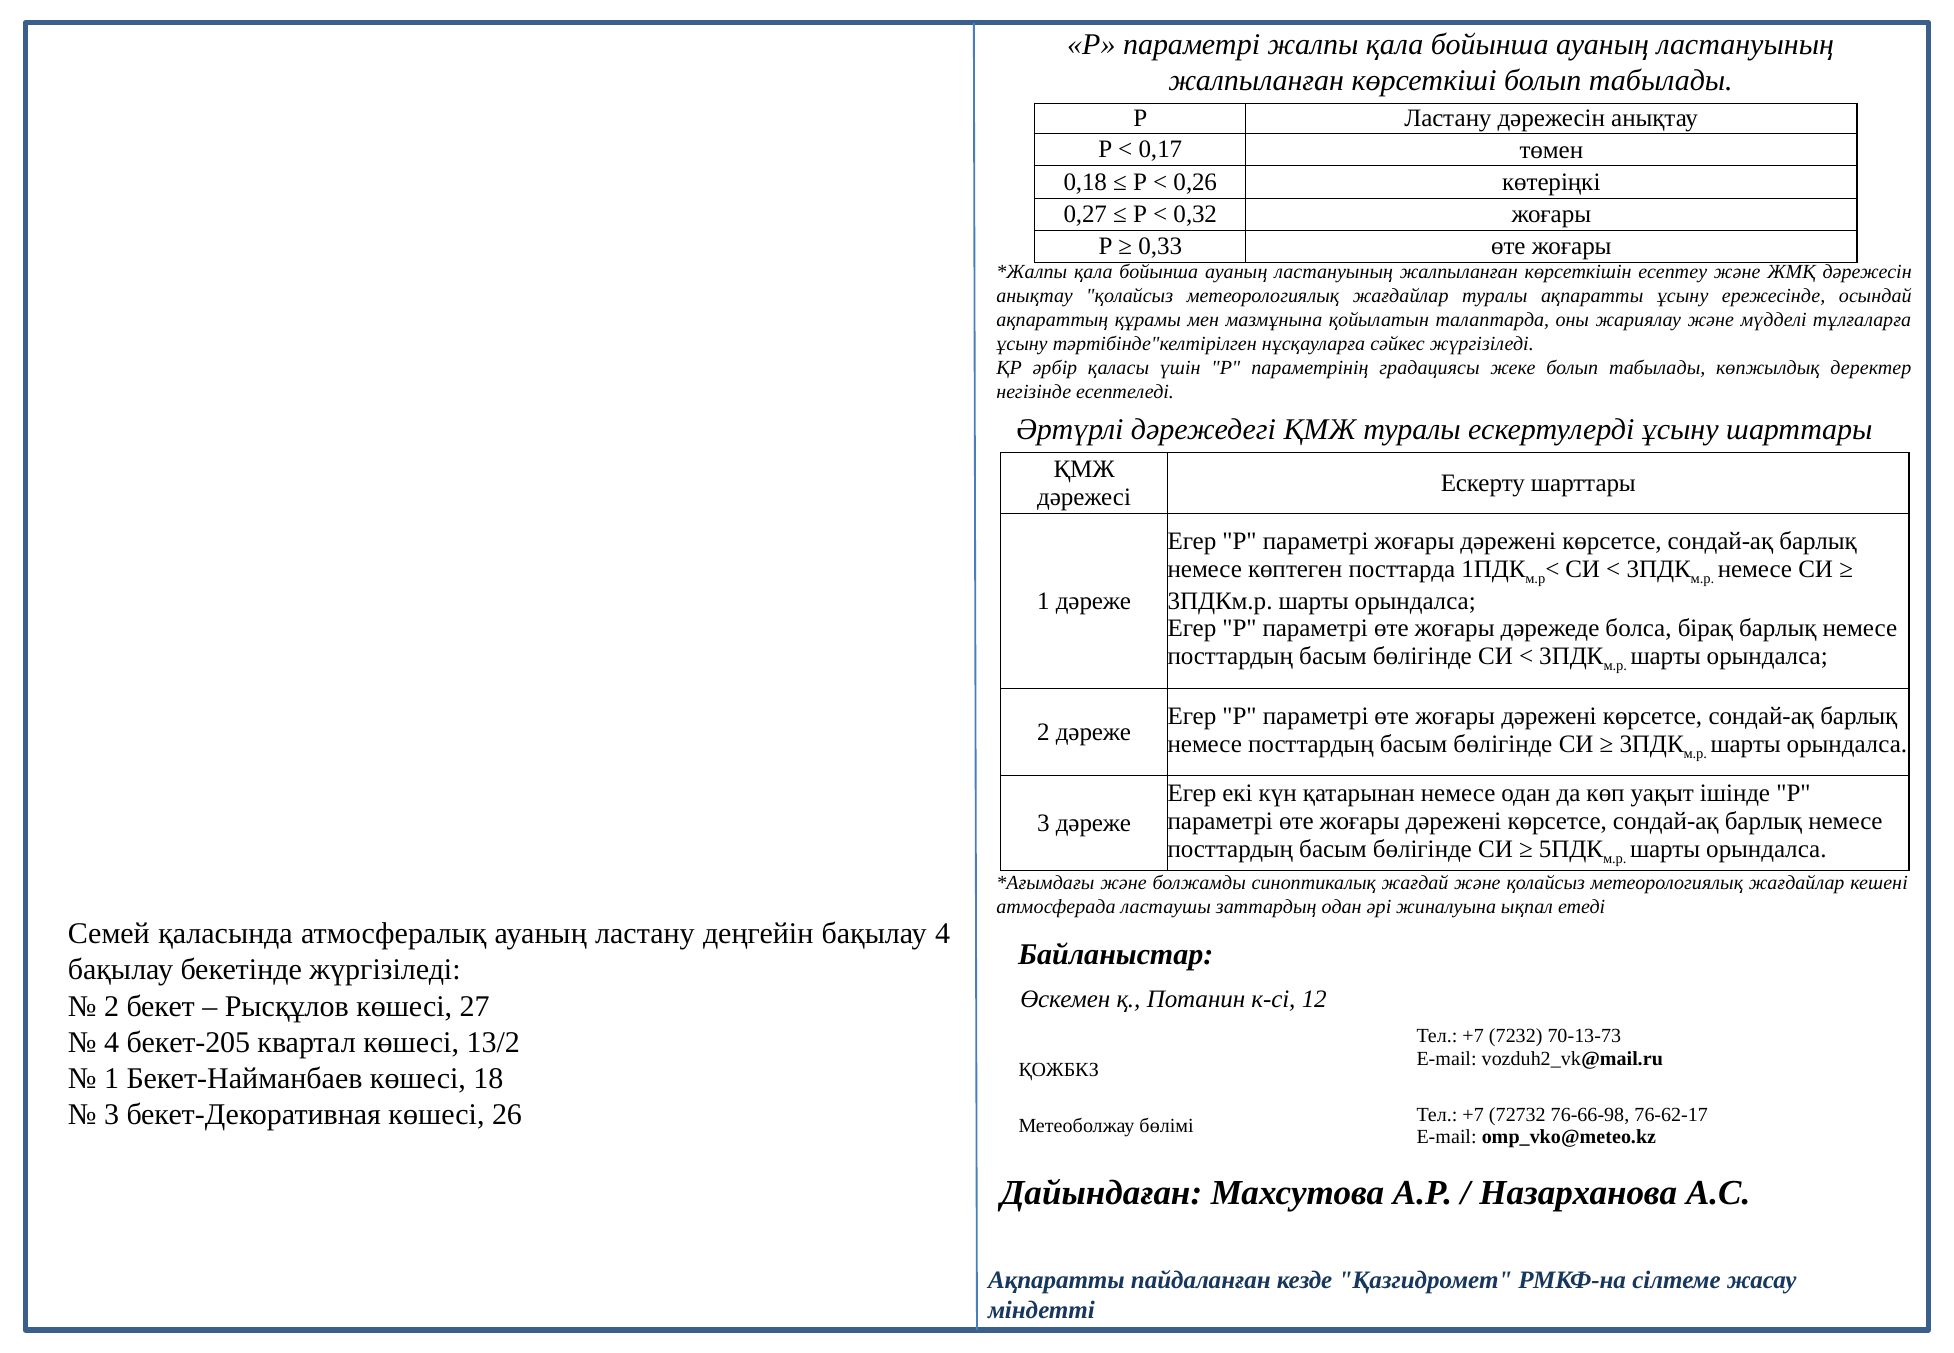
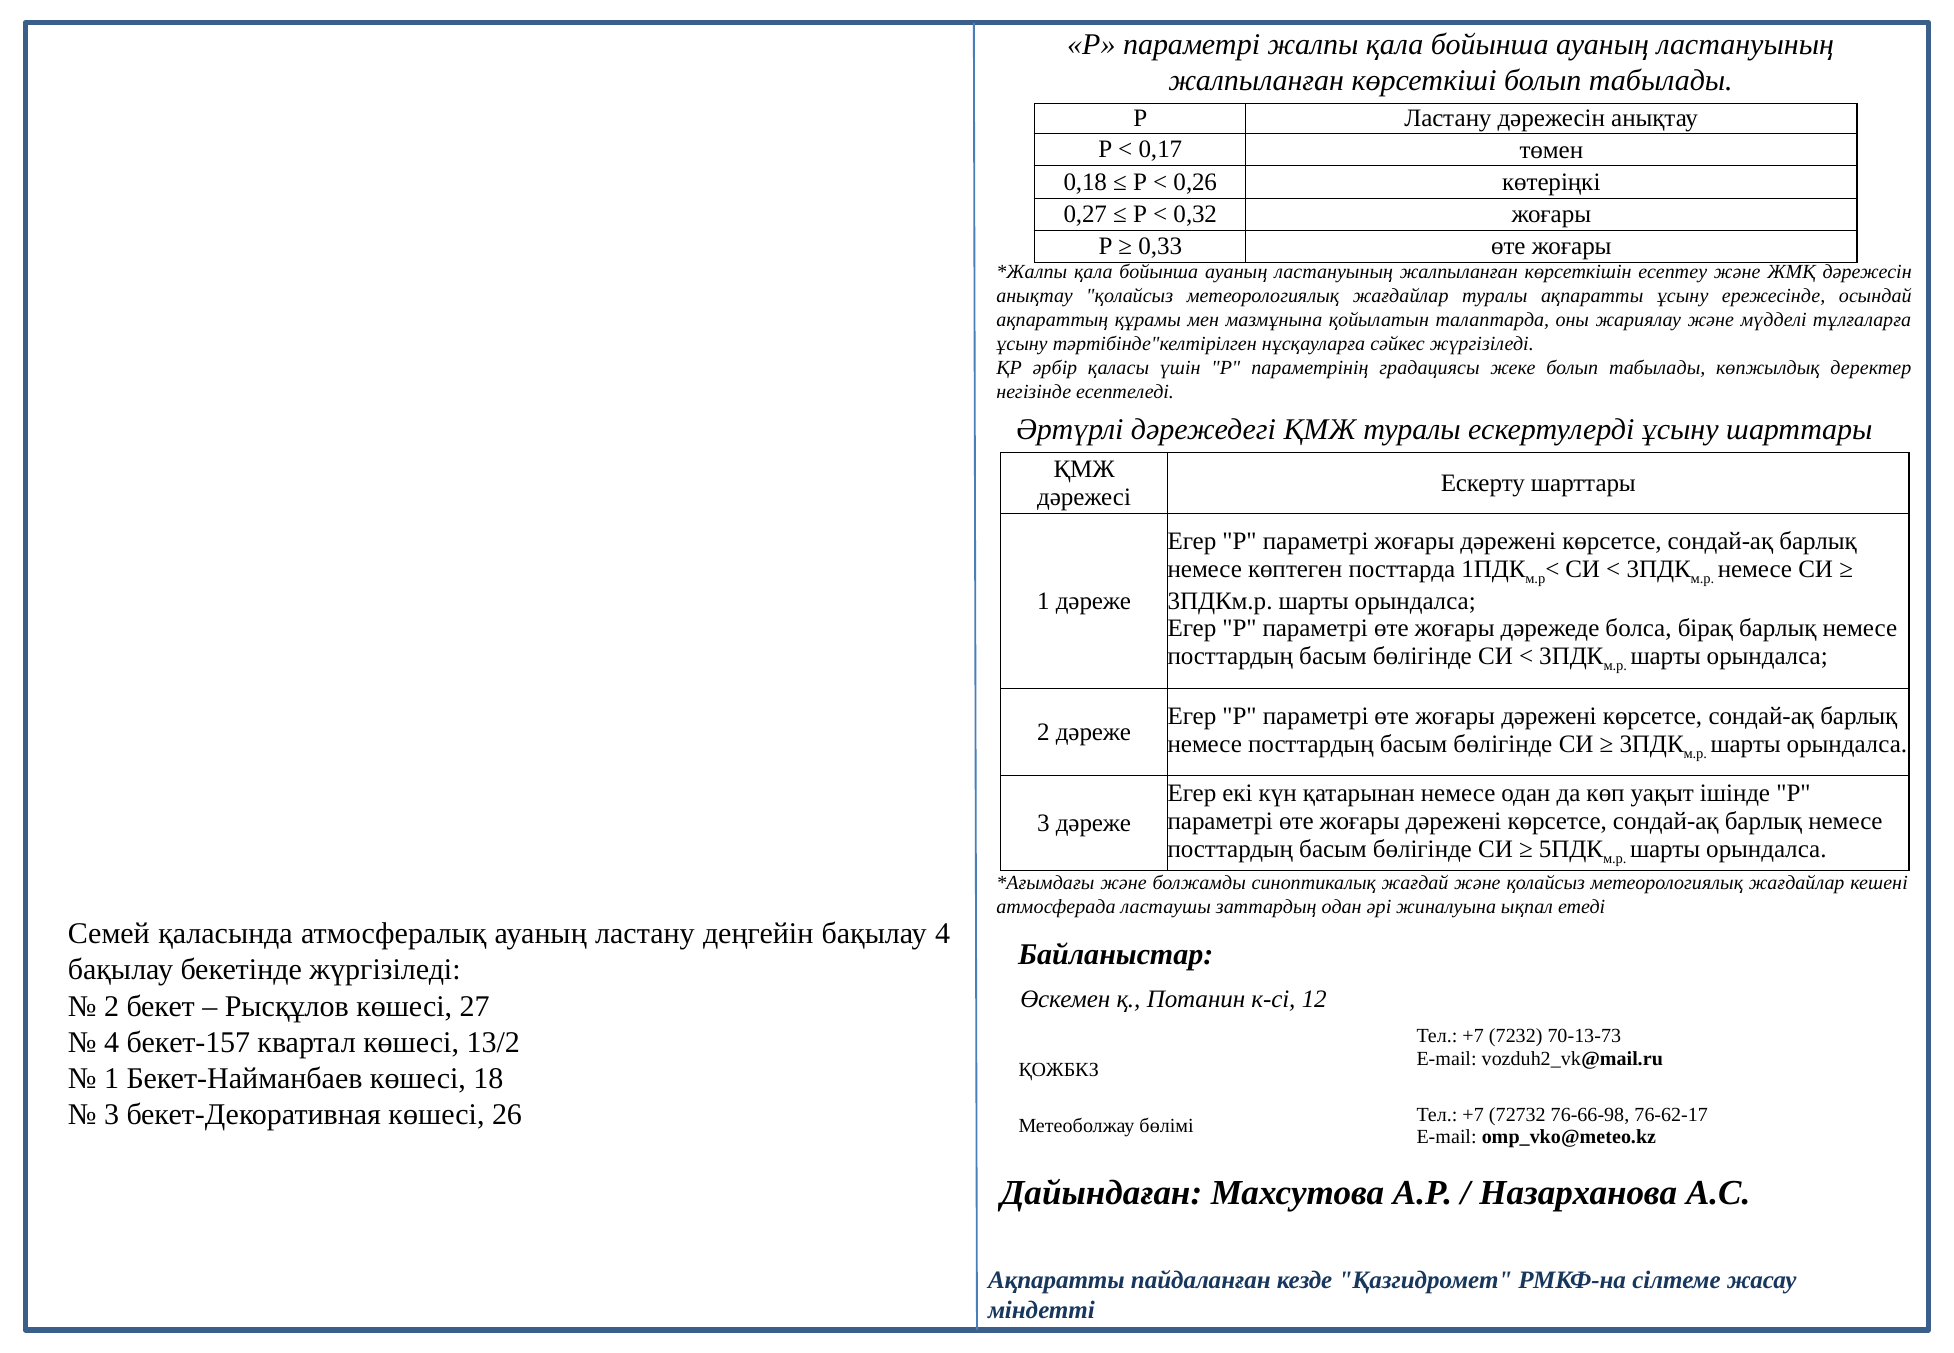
бекет-205: бекет-205 -> бекет-157 (188, 1042)
